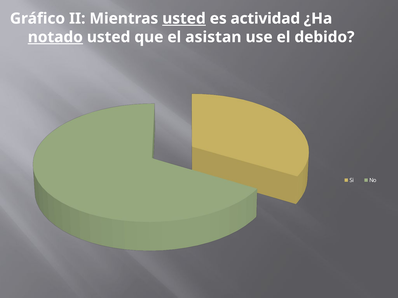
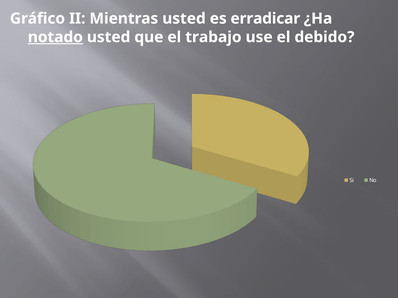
usted underline: present -> none (184, 19)
actividad: actividad -> erradicar (265, 19)
asistan: asistan -> trabajo (213, 37)
